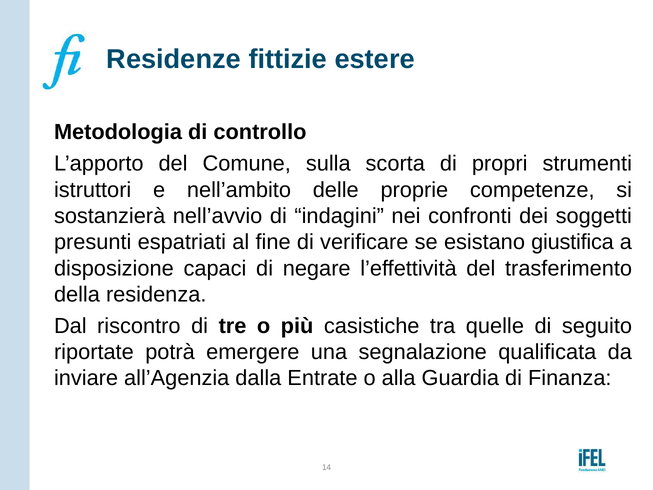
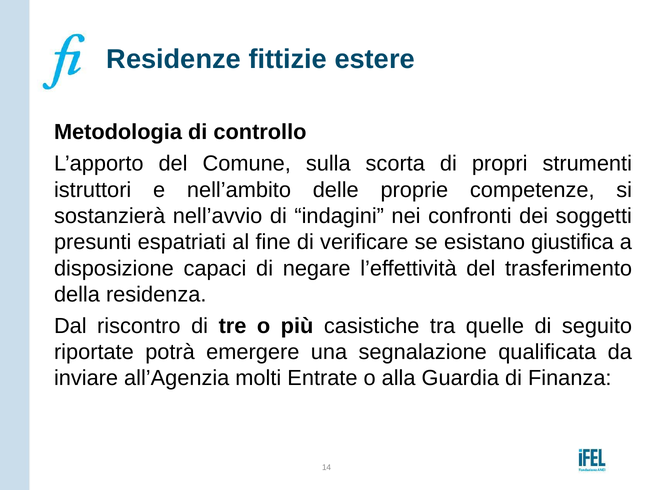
dalla: dalla -> molti (258, 378)
